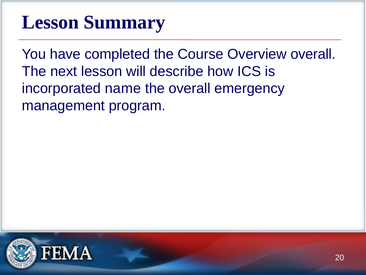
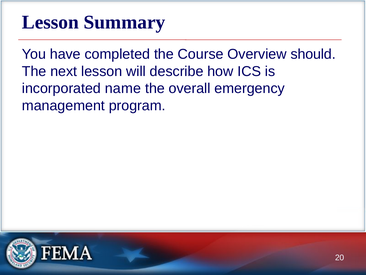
Overview overall: overall -> should (313, 54)
